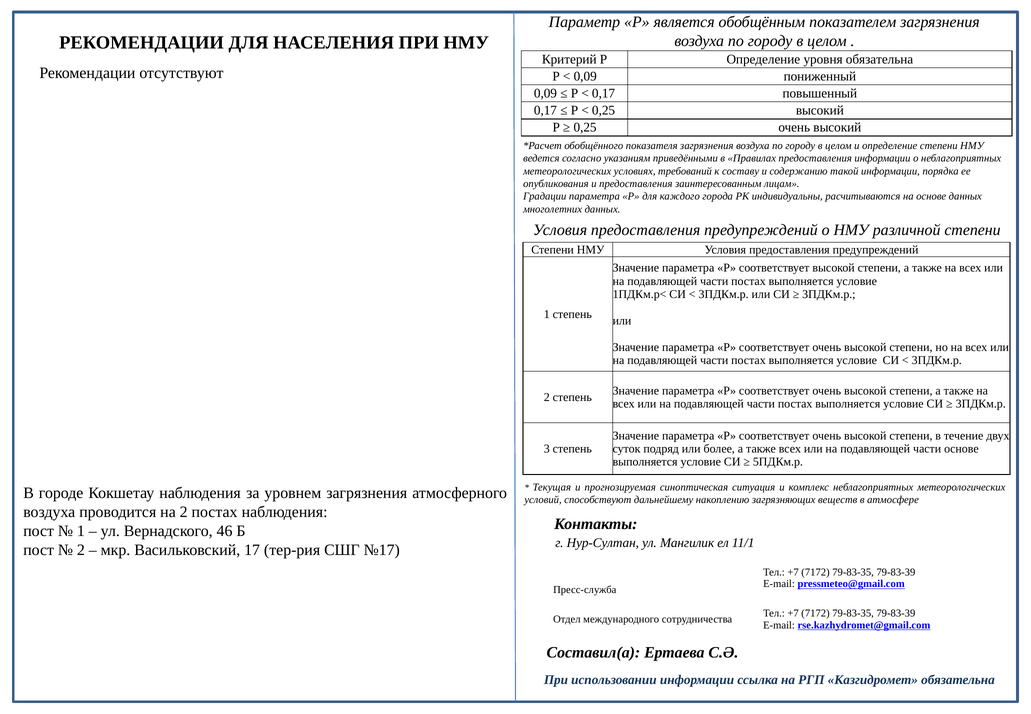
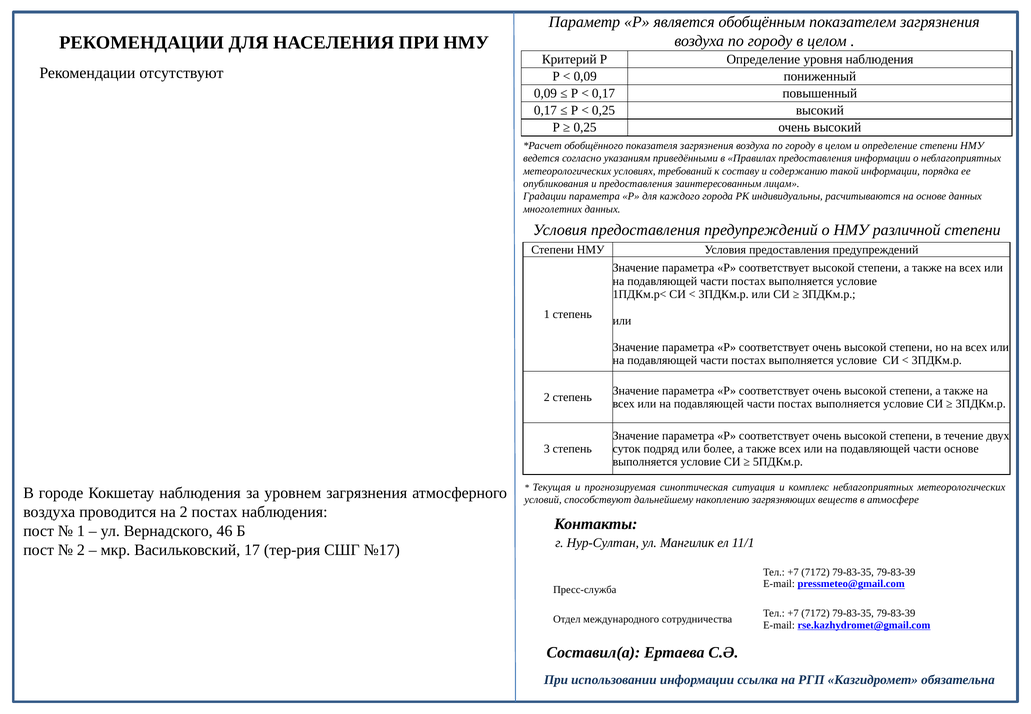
уровня обязательна: обязательна -> наблюдения (880, 59)
